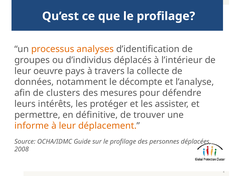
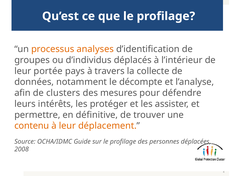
oeuvre: oeuvre -> portée (48, 71)
informe: informe -> contenu (32, 126)
